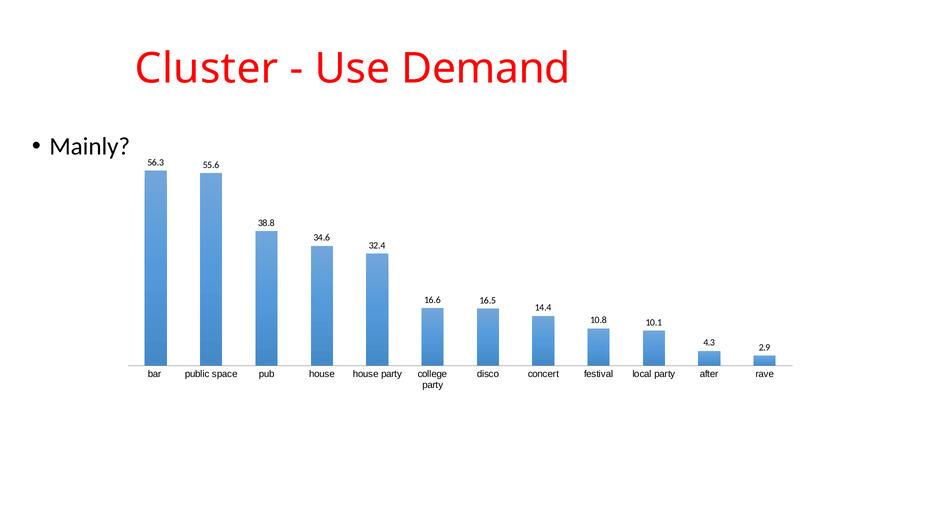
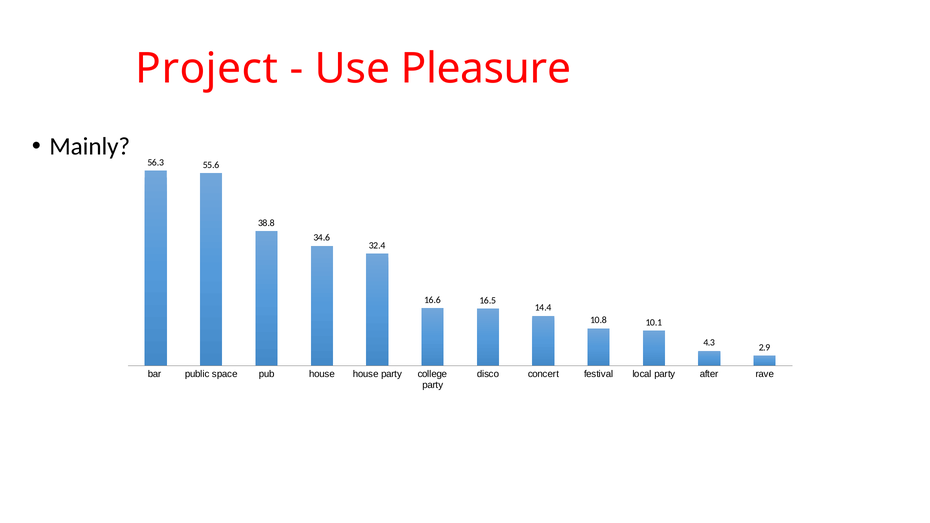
Cluster: Cluster -> Project (207, 69)
Demand: Demand -> Pleasure (486, 69)
